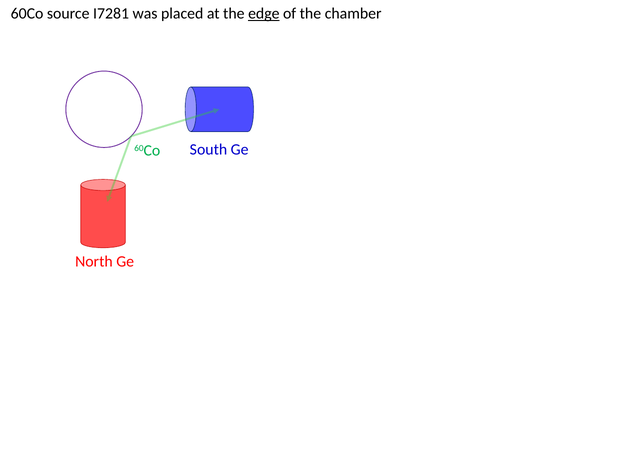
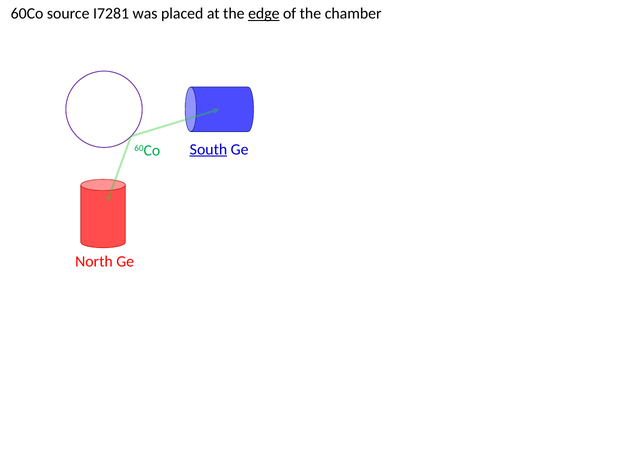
South underline: none -> present (208, 149)
